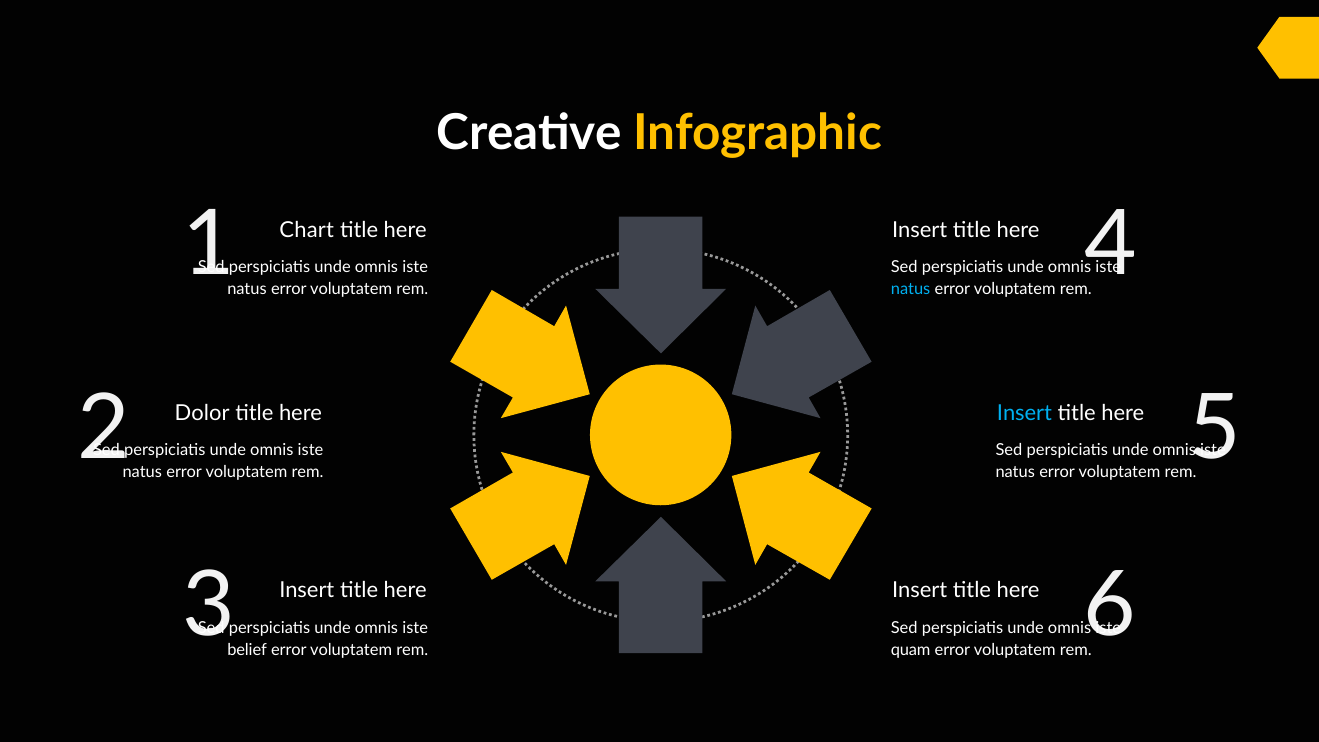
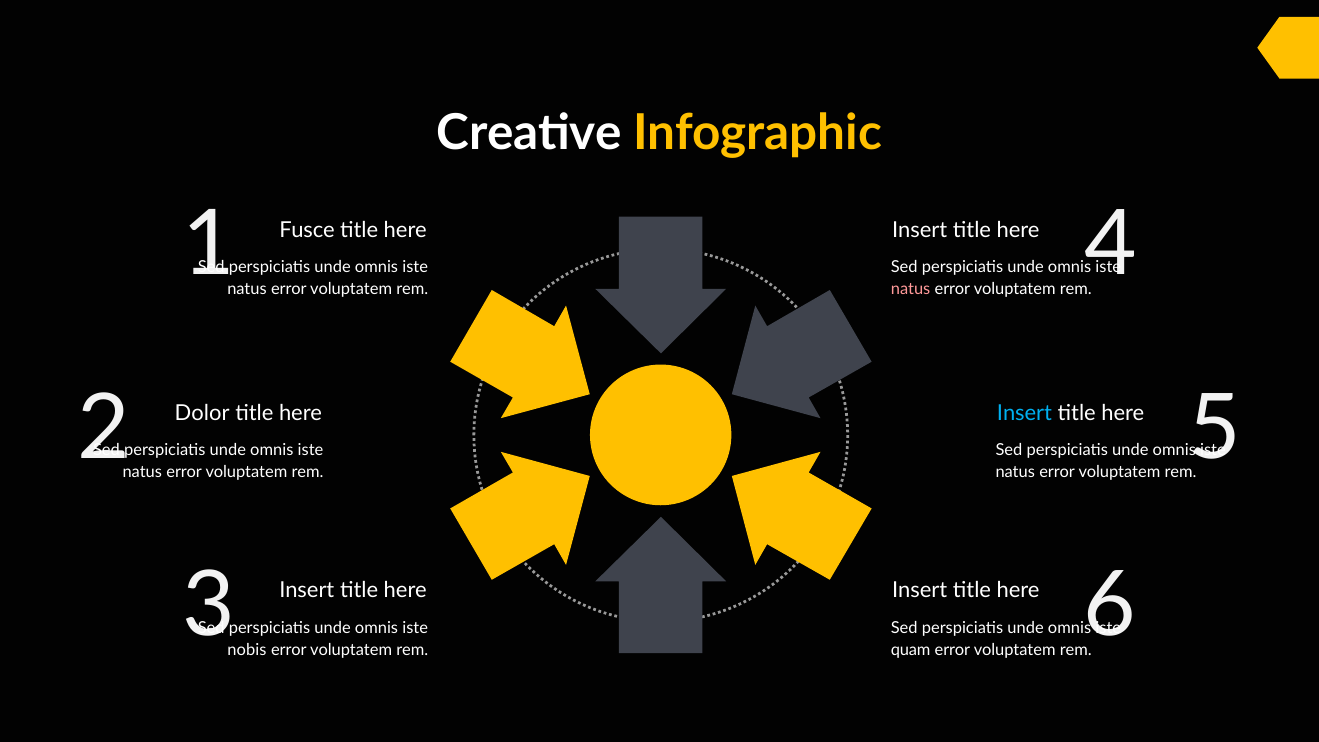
Chart: Chart -> Fusce (307, 230)
natus colour: light blue -> pink (911, 289)
belief: belief -> nobis (247, 650)
